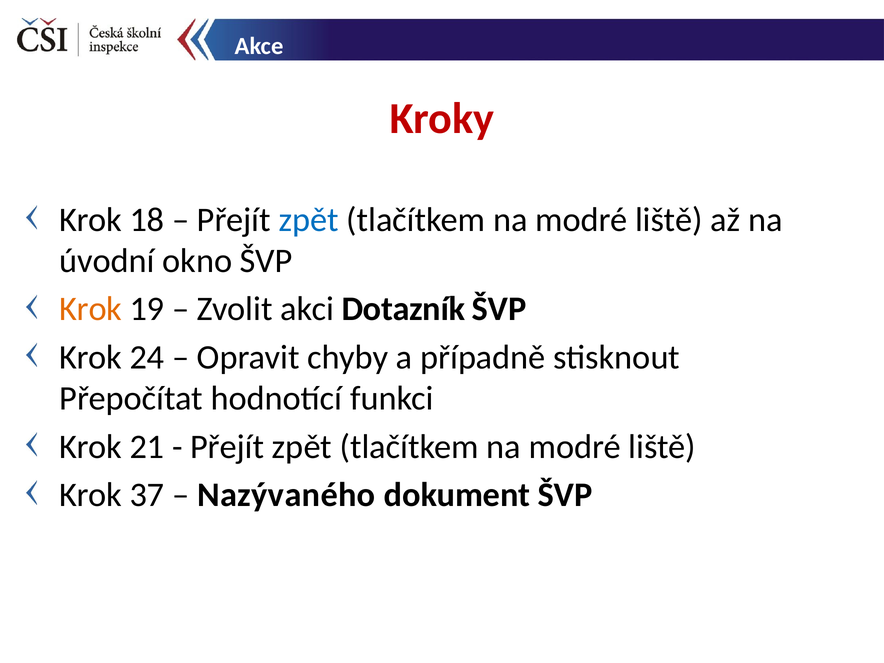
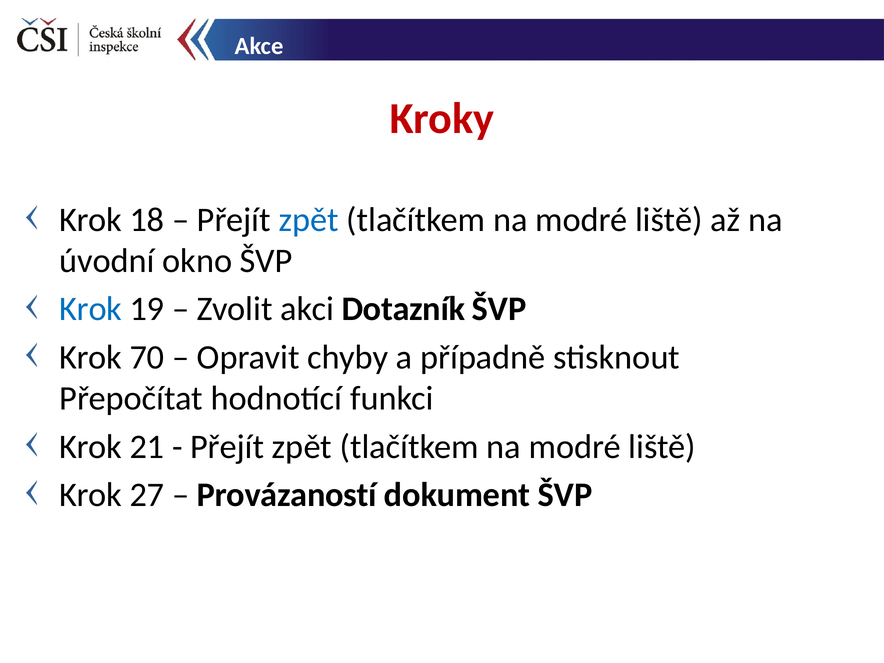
Krok colour: orange -> blue (91, 309)
24: 24 -> 70 (147, 357)
37: 37 -> 27 (147, 495)
Nazývaného: Nazývaného -> Provázaností (287, 495)
